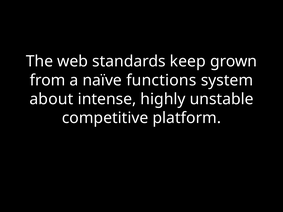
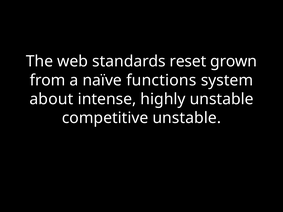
keep: keep -> reset (188, 61)
competitive platform: platform -> unstable (187, 118)
